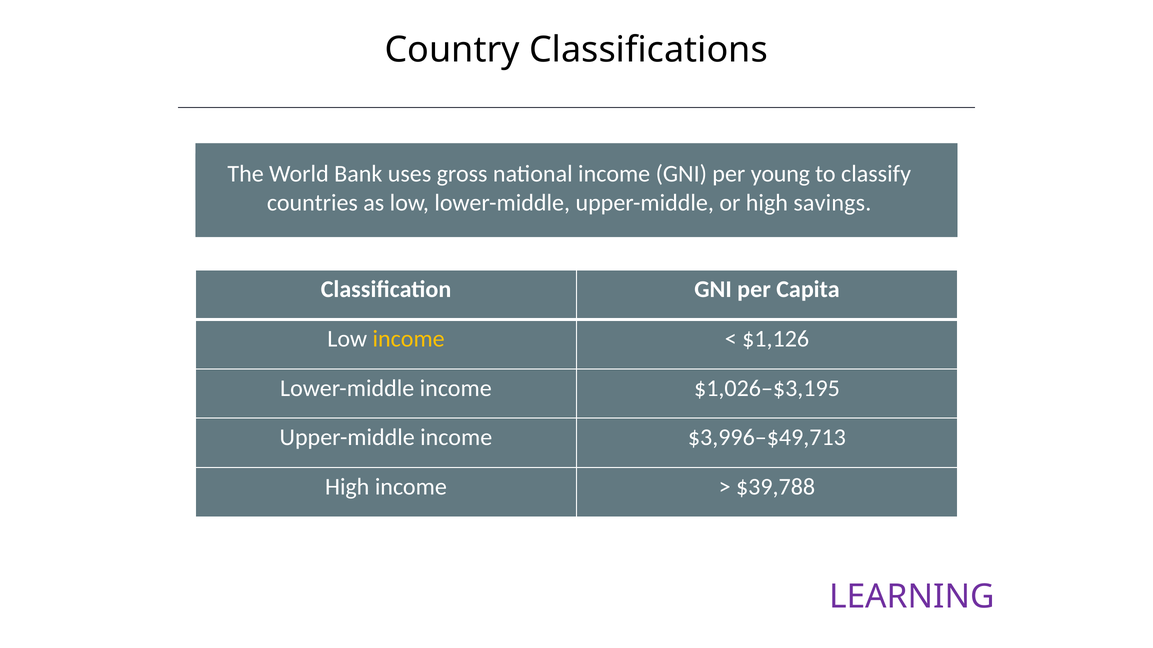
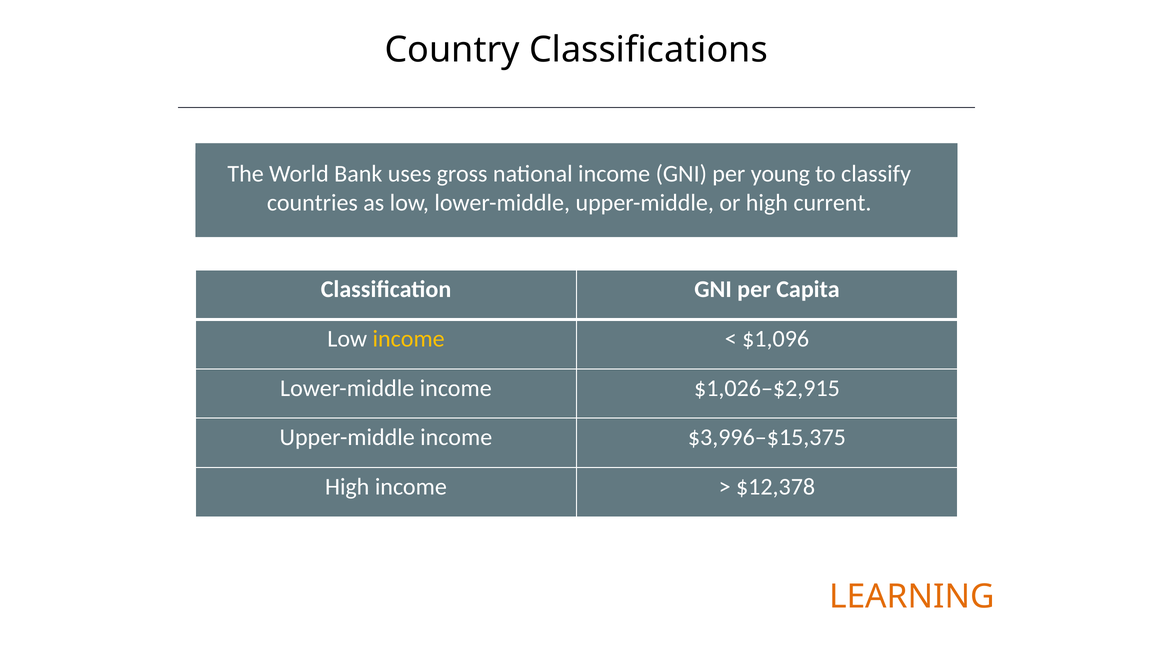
savings: savings -> current (832, 203)
$1,126: $1,126 -> $1,096 (776, 339)
$1,026–$3,195: $1,026–$3,195 -> $1,026–$2,915 (767, 388)
$3,996–$49,713: $3,996–$49,713 -> $3,996–$15,375 (767, 438)
$39,788: $39,788 -> $12,378 (776, 487)
LEARNING colour: purple -> orange (912, 597)
